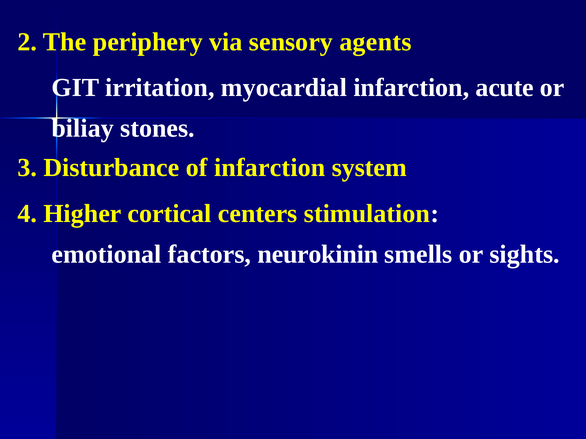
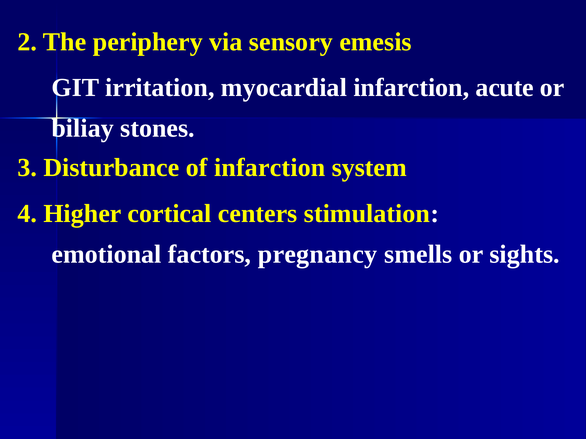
agents: agents -> emesis (376, 42)
neurokinin: neurokinin -> pregnancy (318, 254)
